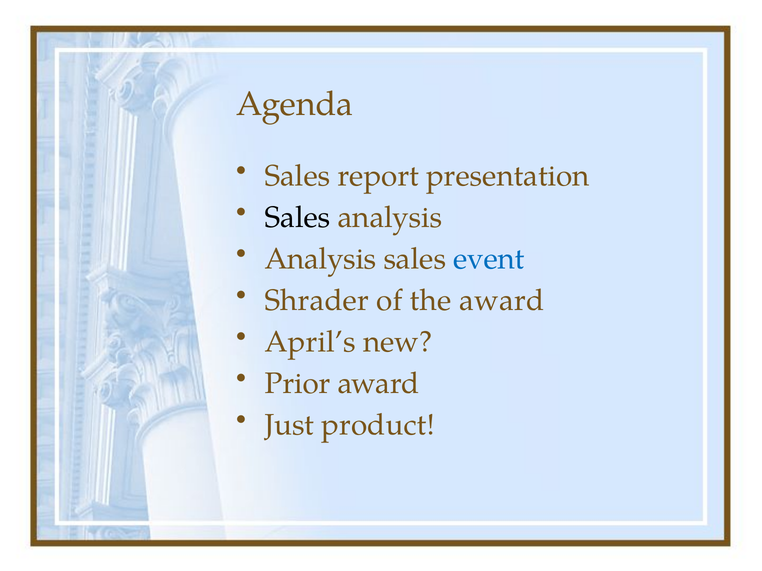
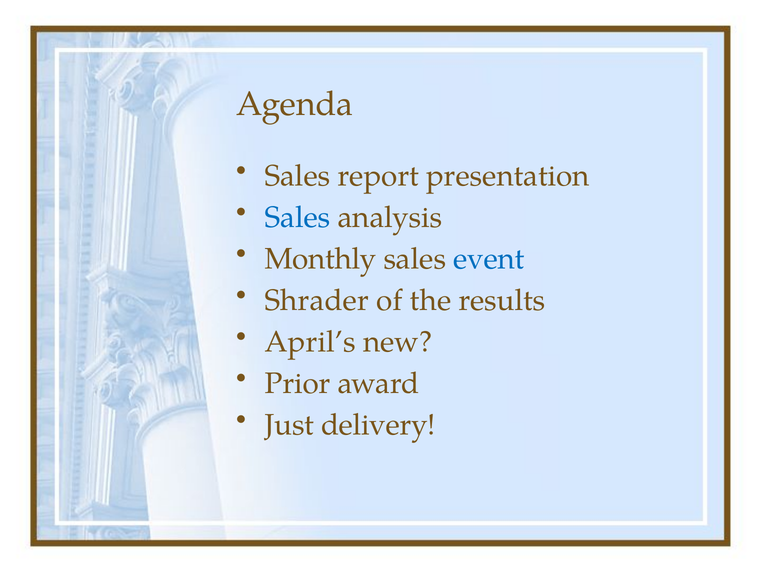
Sales colour: black -> blue (298, 218)
Analysis: Analysis -> Monthly (321, 259)
the award: award -> results (502, 301)
product: product -> delivery (378, 425)
